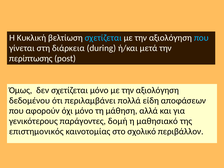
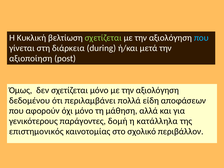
σχετίζεται colour: light blue -> light green (103, 38)
περίπτωσης: περίπτωσης -> αξιοποίηση (31, 58)
μαθησιακό: μαθησιακό -> κατάλληλα (157, 121)
